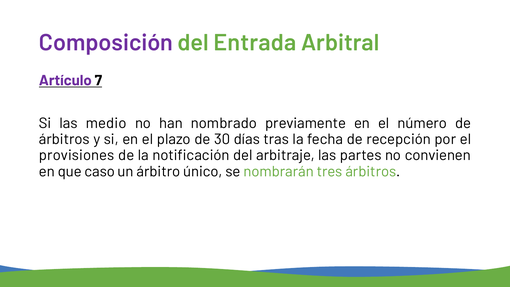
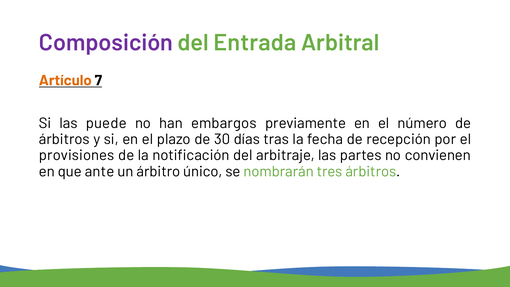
Artículo colour: purple -> orange (65, 81)
medio: medio -> puede (106, 123)
nombrado: nombrado -> embargos (224, 123)
caso: caso -> ante (100, 171)
